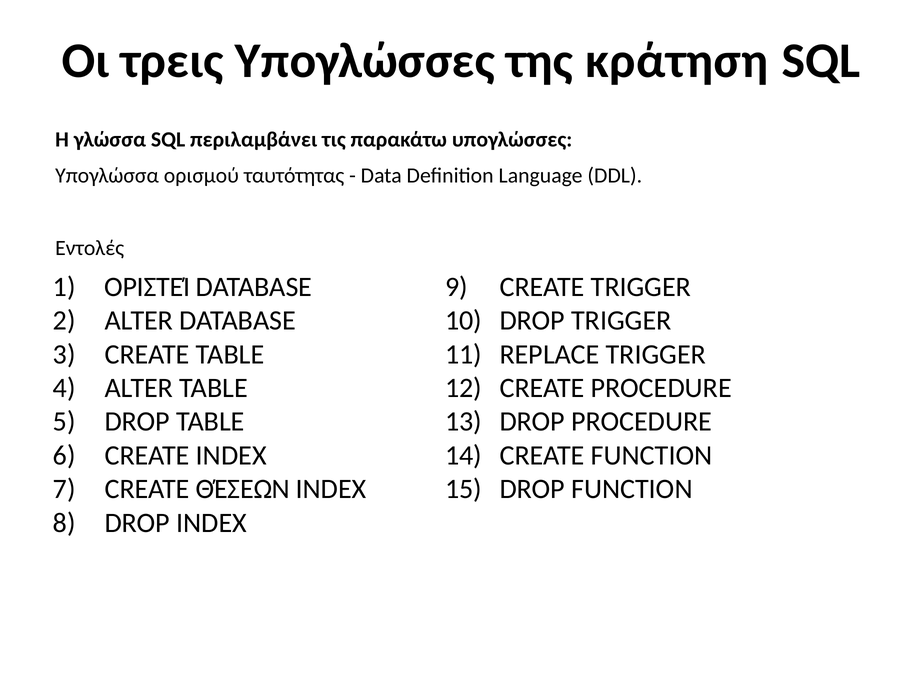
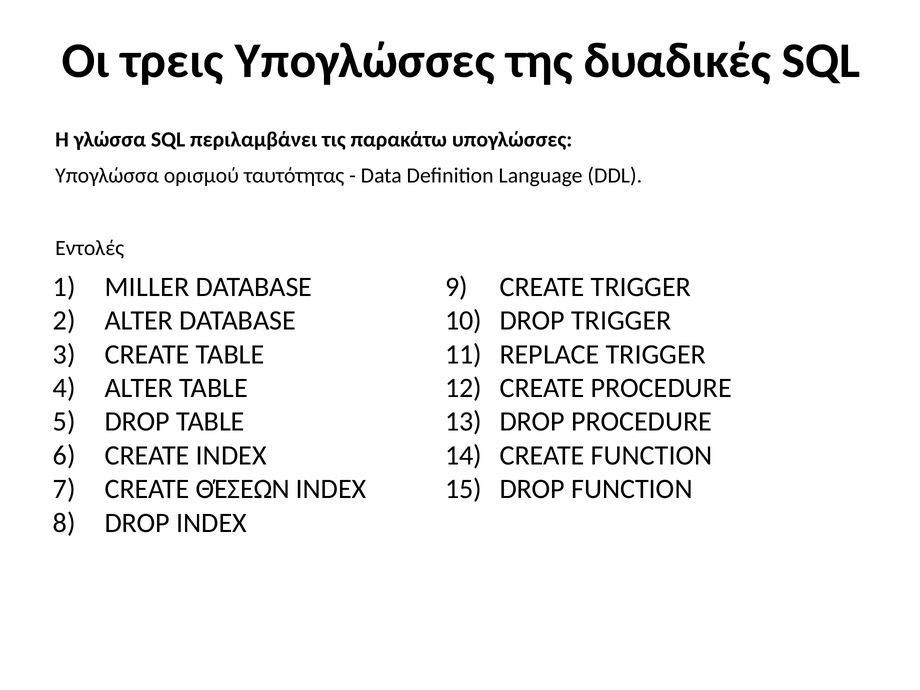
κράτηση: κράτηση -> δυαδικές (677, 61)
ΟΡΙΣΤΕΊ: ΟΡΙΣΤΕΊ -> MILLER (147, 287)
